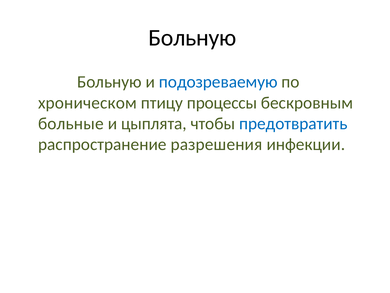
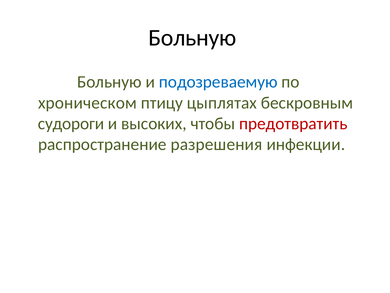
процессы: процессы -> цыплятах (222, 103)
больные: больные -> судороги (71, 123)
цыплята: цыплята -> высоких (154, 123)
предотвратить colour: blue -> red (293, 123)
